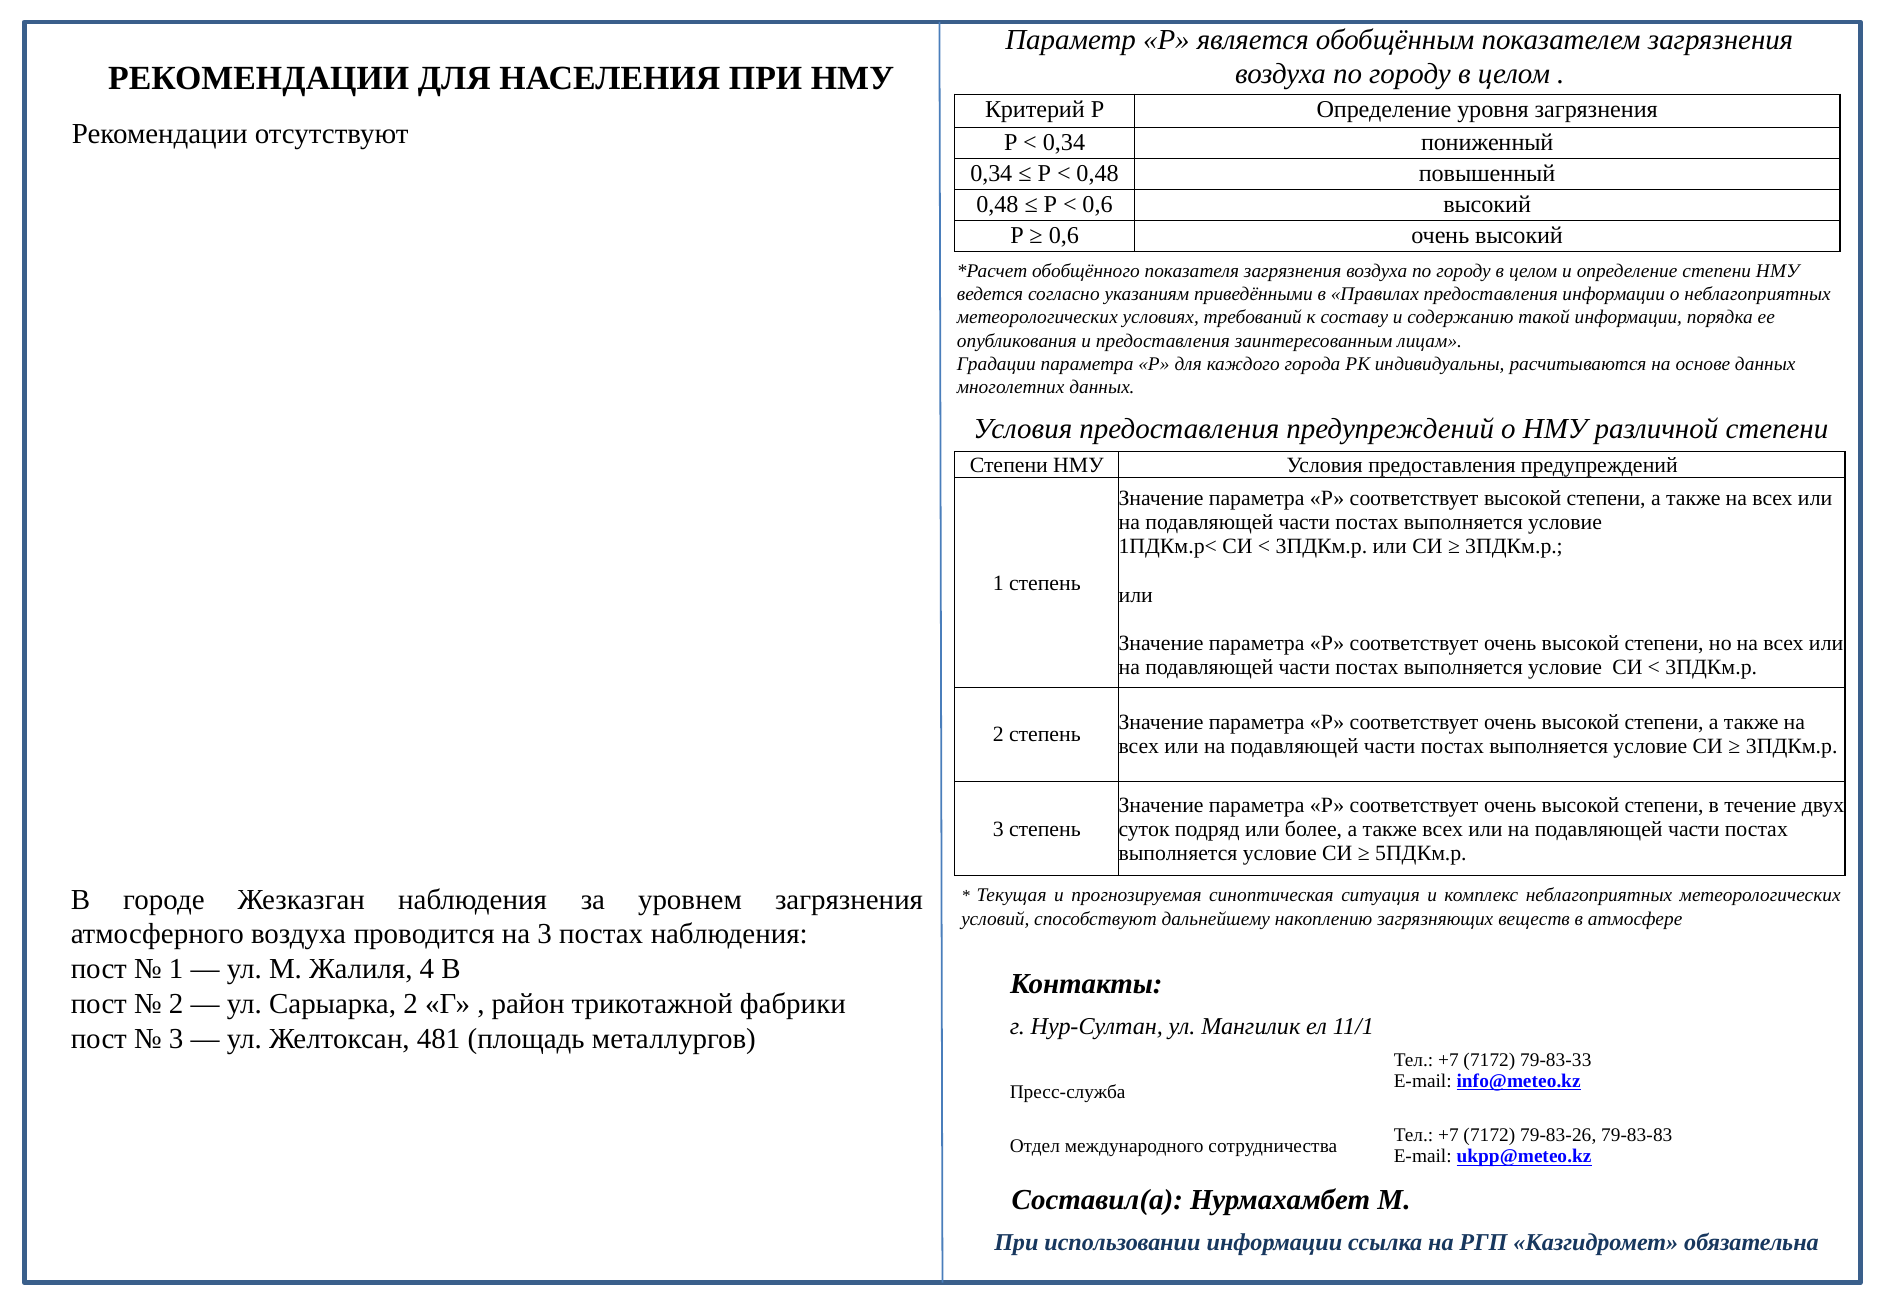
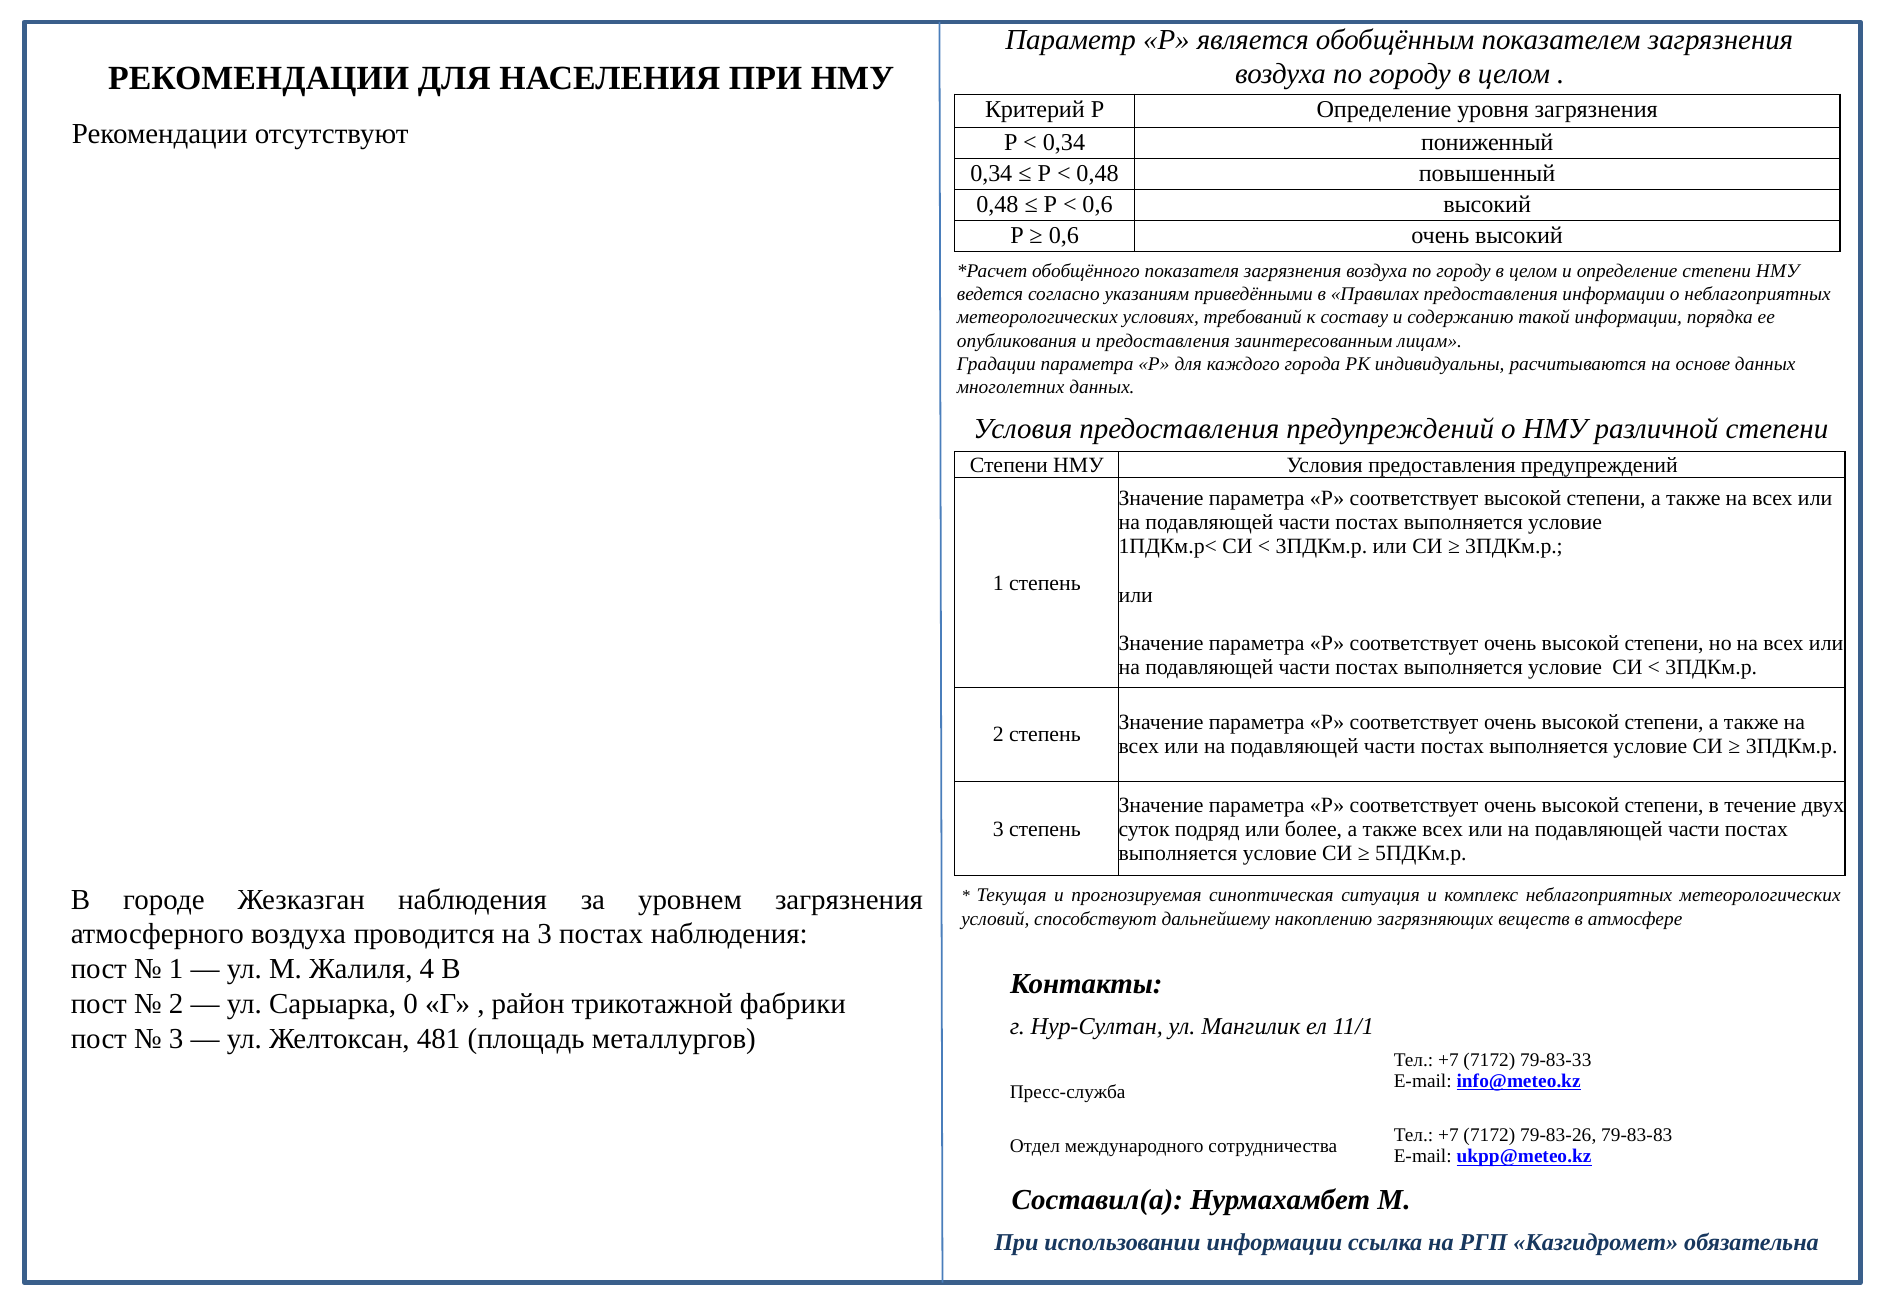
Сарыарка 2: 2 -> 0 (411, 1004)
